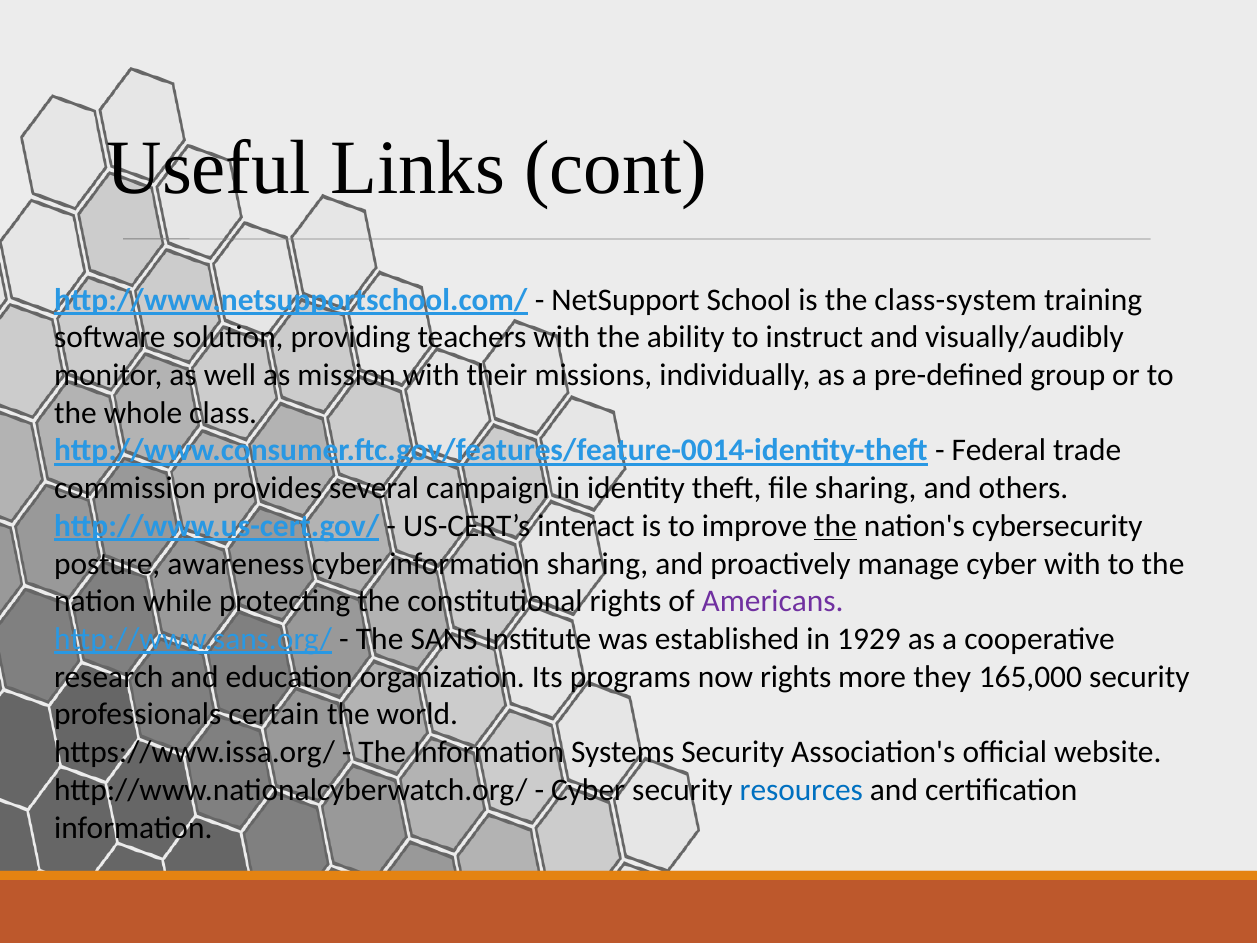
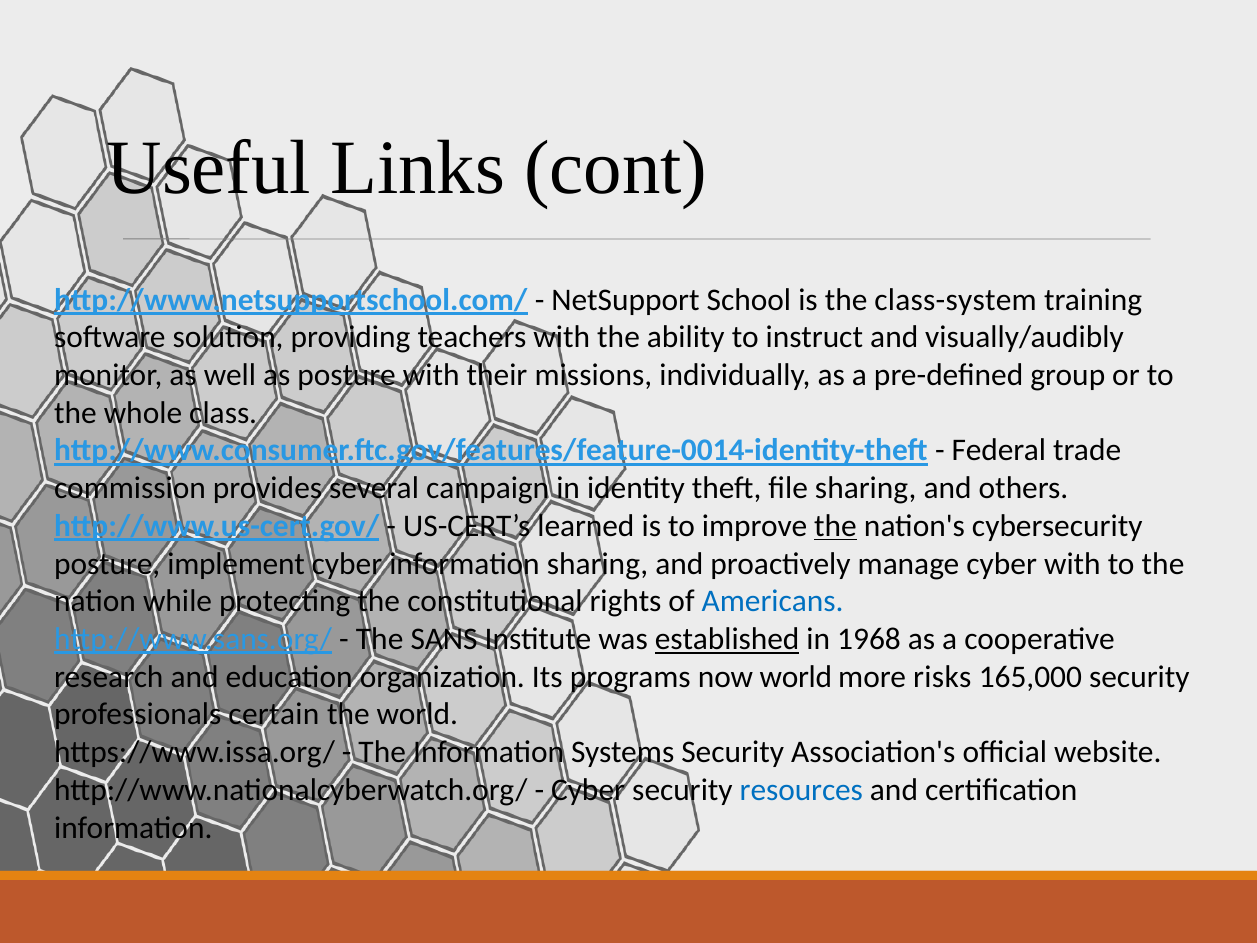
as mission: mission -> posture (347, 375)
interact: interact -> learned (586, 526)
awareness: awareness -> implement (236, 564)
Americans colour: purple -> blue (773, 601)
established underline: none -> present (727, 639)
1929: 1929 -> 1968 (869, 639)
now rights: rights -> world (796, 677)
they: they -> risks (942, 677)
